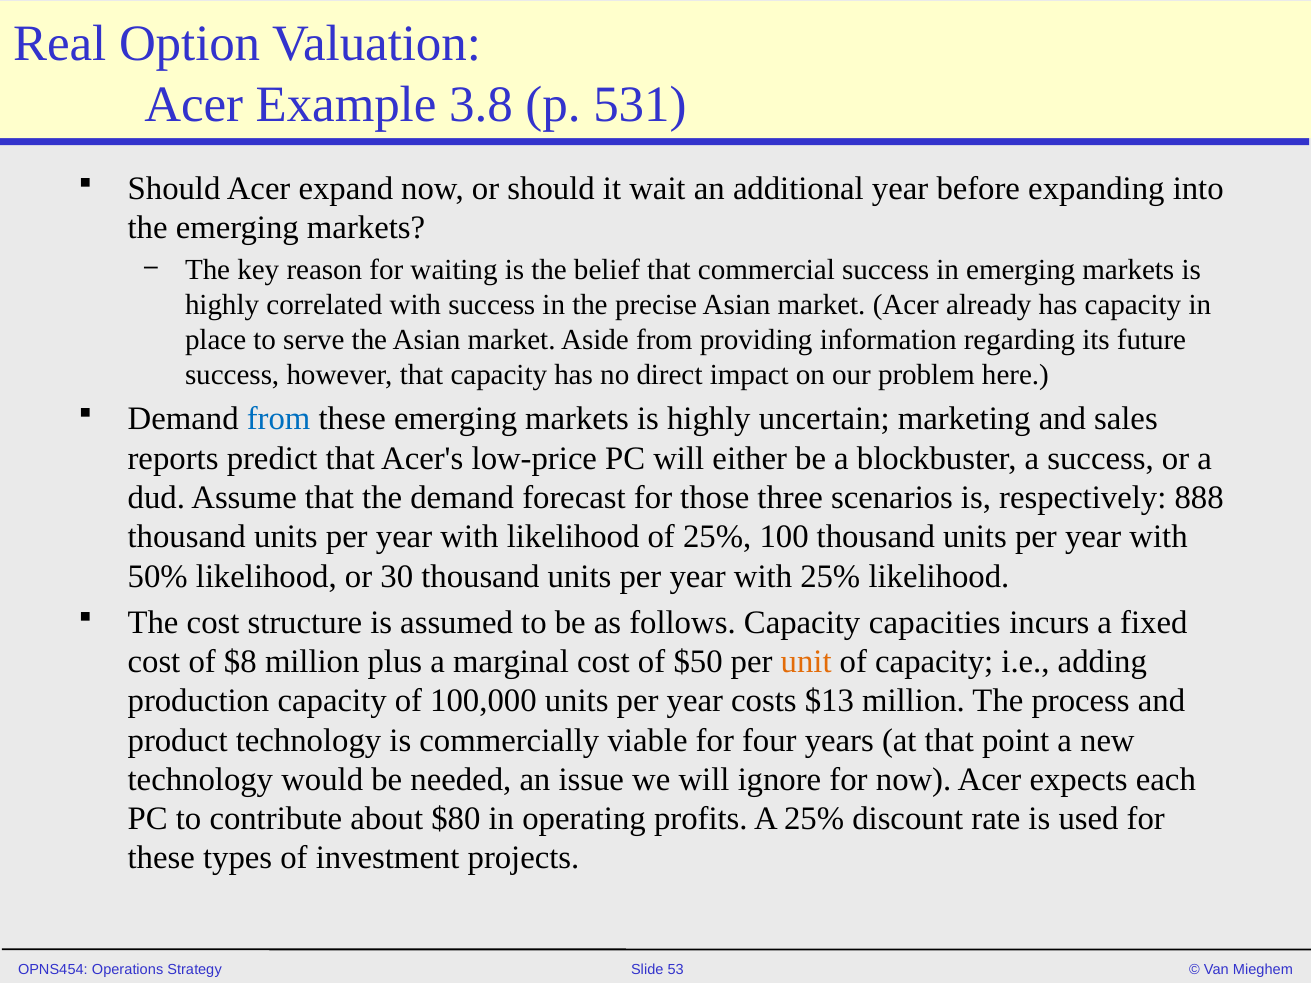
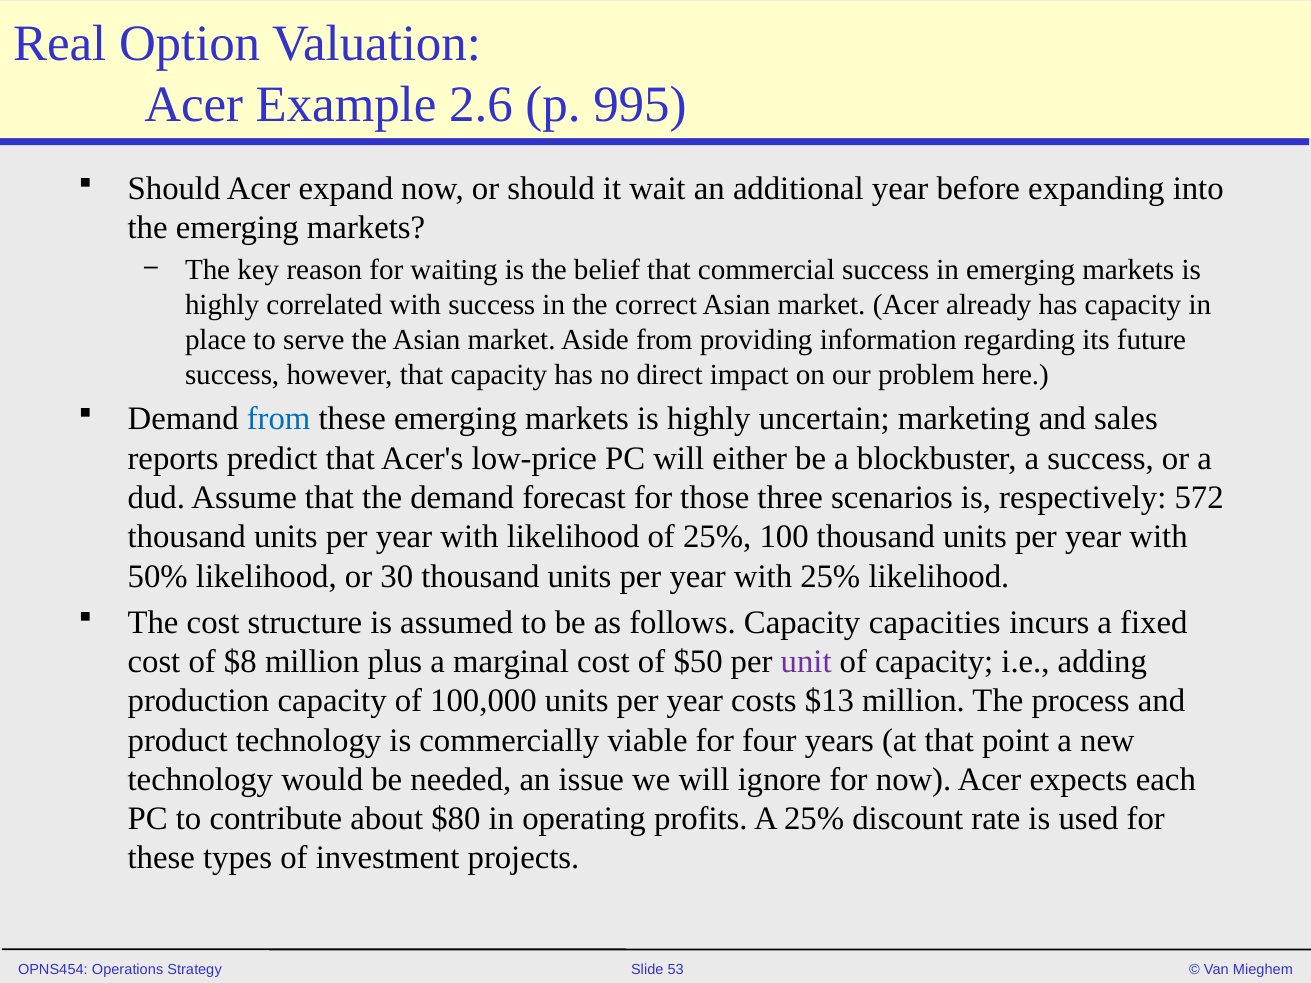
3.8: 3.8 -> 2.6 (481, 104)
531: 531 -> 995 (640, 104)
precise: precise -> correct (656, 305)
888: 888 -> 572 (1199, 498)
unit colour: orange -> purple (806, 662)
